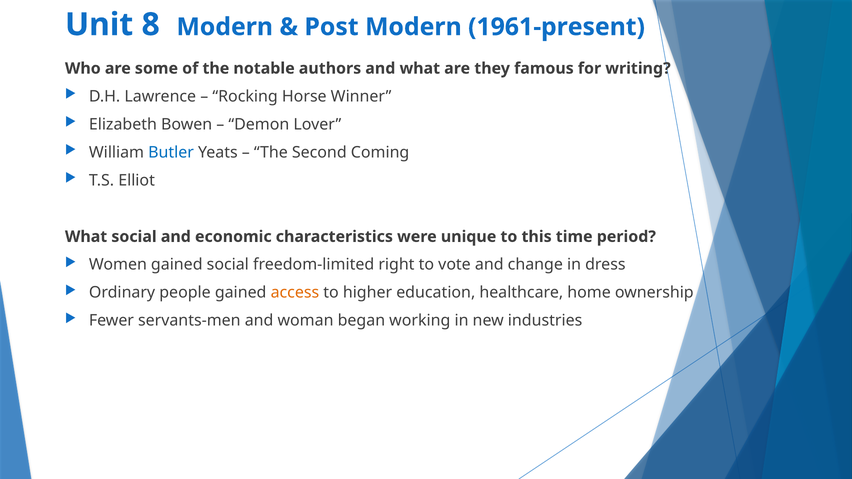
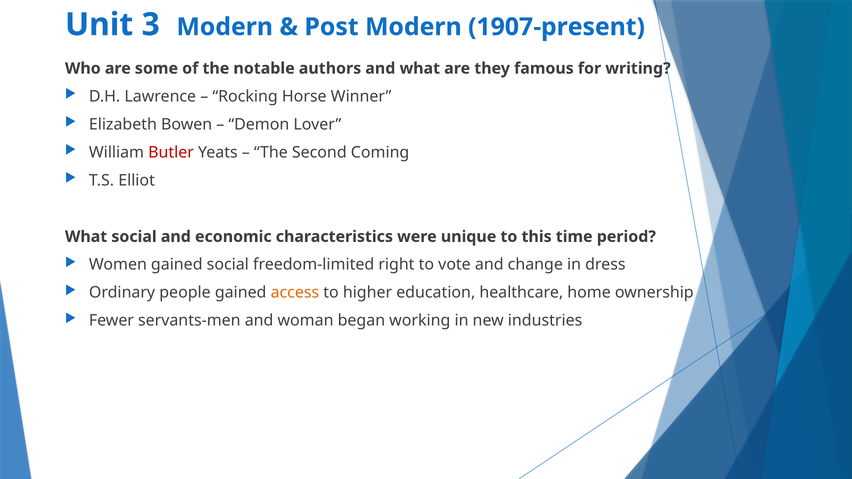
8: 8 -> 3 (151, 25)
1961-present: 1961-present -> 1907-present (557, 27)
Butler colour: blue -> red (171, 153)
